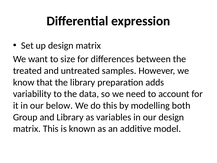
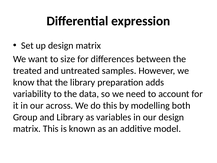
below: below -> across (59, 105)
